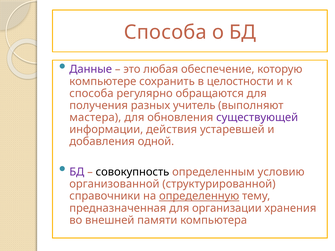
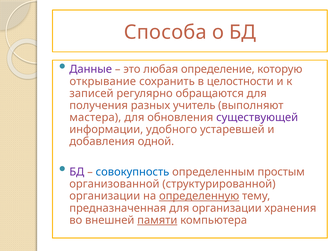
обеспечение: обеспечение -> определение (218, 69)
компьютере: компьютере -> открывание (103, 81)
способа: способа -> записей (91, 93)
действия: действия -> удобного (172, 130)
совокупность colour: black -> blue (132, 172)
условию: условию -> простым (281, 172)
справочники: справочники -> организации (105, 196)
памяти underline: none -> present (157, 220)
